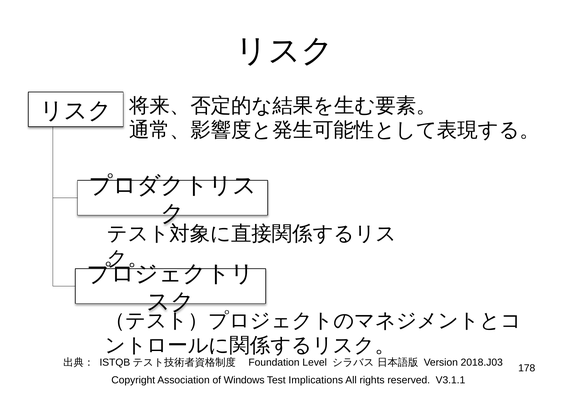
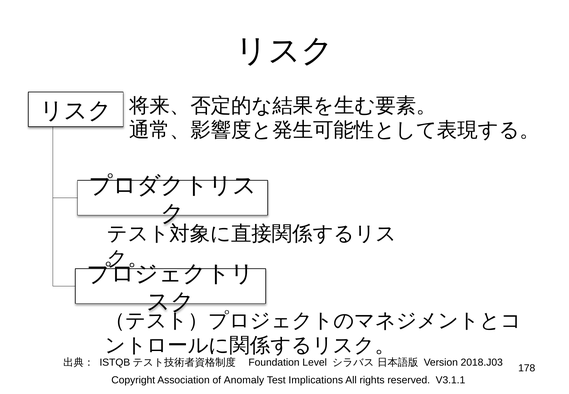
Windows: Windows -> Anomaly (244, 380)
